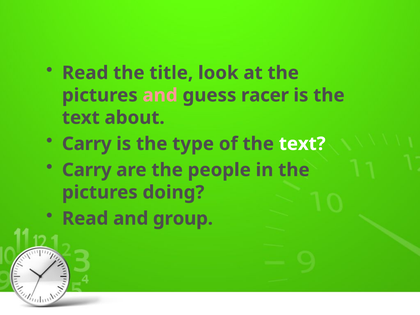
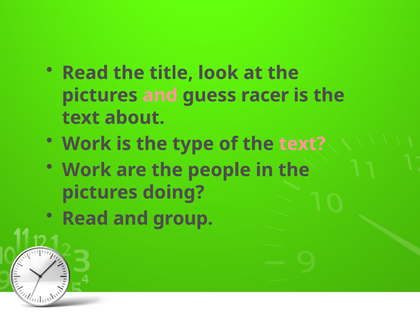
Carry: Carry -> Work (87, 144)
text colour: white -> pink (302, 144)
Carry: Carry -> Work (87, 170)
